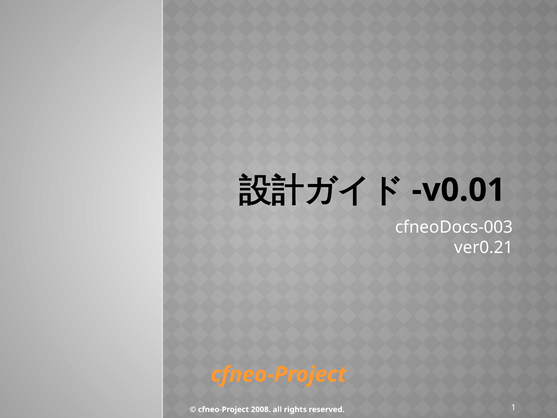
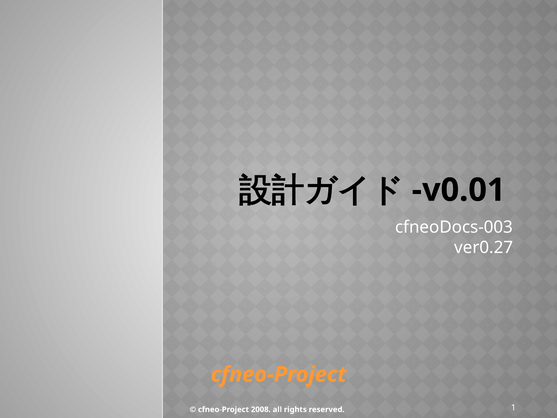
ver0.21: ver0.21 -> ver0.27 (484, 247)
